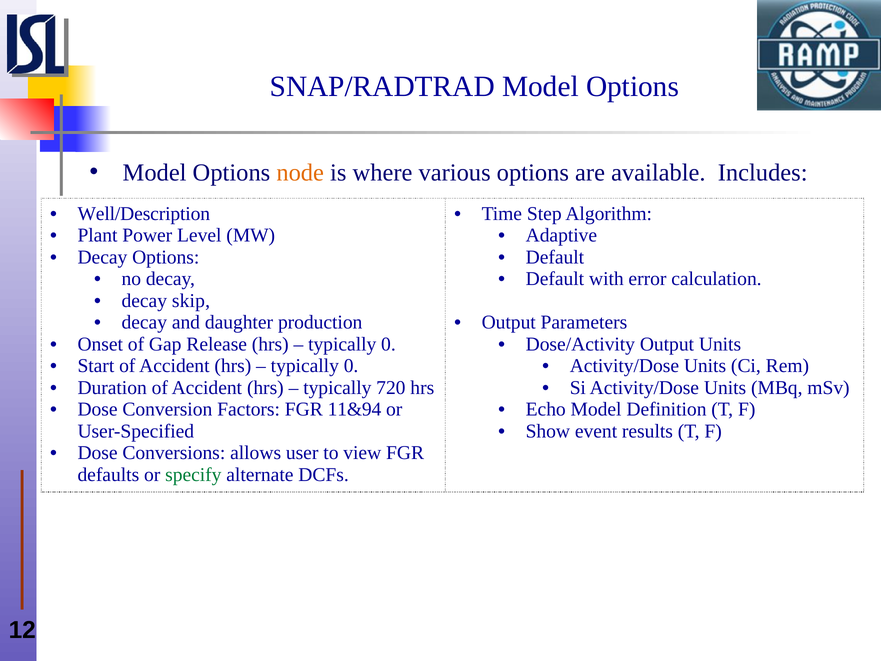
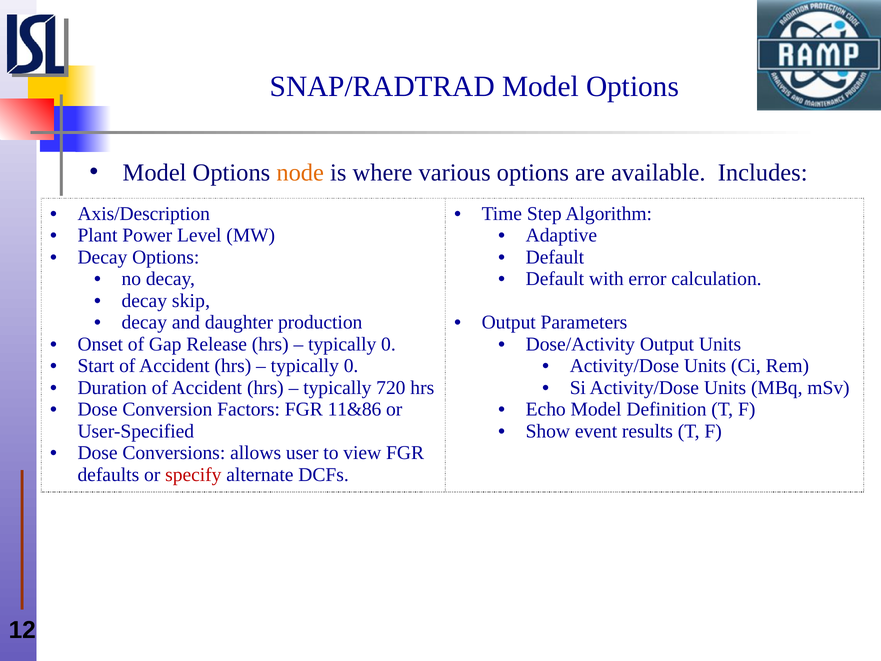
Well/Description: Well/Description -> Axis/Description (144, 214)
11&94: 11&94 -> 11&86 (354, 409)
specify colour: green -> red (193, 474)
